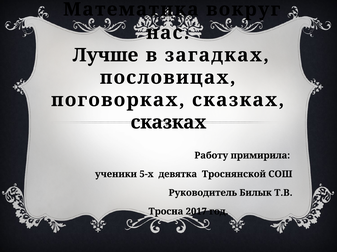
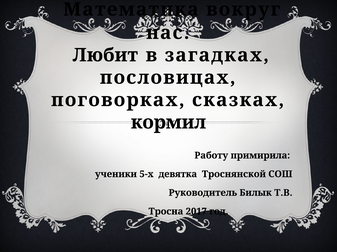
Лучше: Лучше -> Любит (105, 55)
сказках: сказках -> кормил (168, 123)
